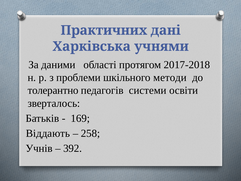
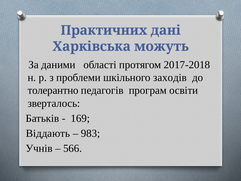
учнями: учнями -> можуть (161, 46)
методи: методи -> заходів (170, 77)
системи: системи -> програм (148, 90)
258: 258 -> 983 (90, 133)
392: 392 -> 566 (73, 148)
